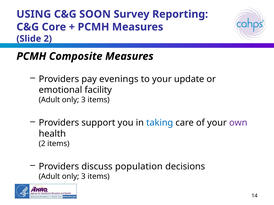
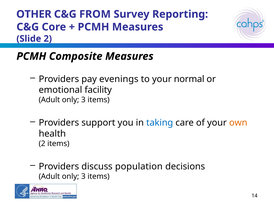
USING: USING -> OTHER (34, 14)
SOON: SOON -> FROM (95, 14)
update: update -> normal (189, 79)
own colour: purple -> orange (238, 123)
